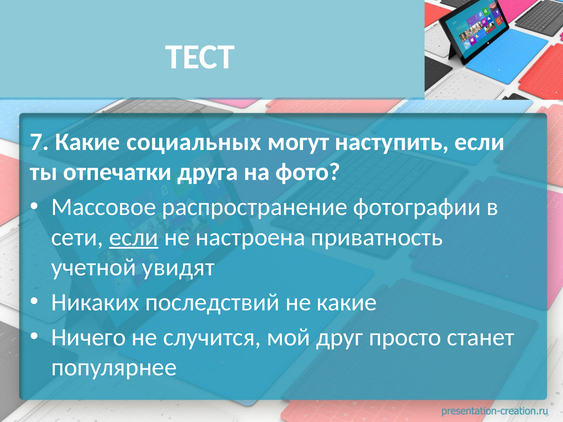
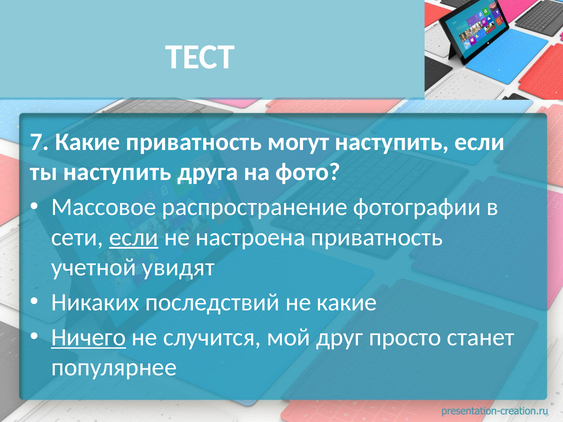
Какие социальных: социальных -> приватность (194, 142)
ты отпечатки: отпечатки -> наступить (117, 172)
Ничего underline: none -> present (89, 337)
